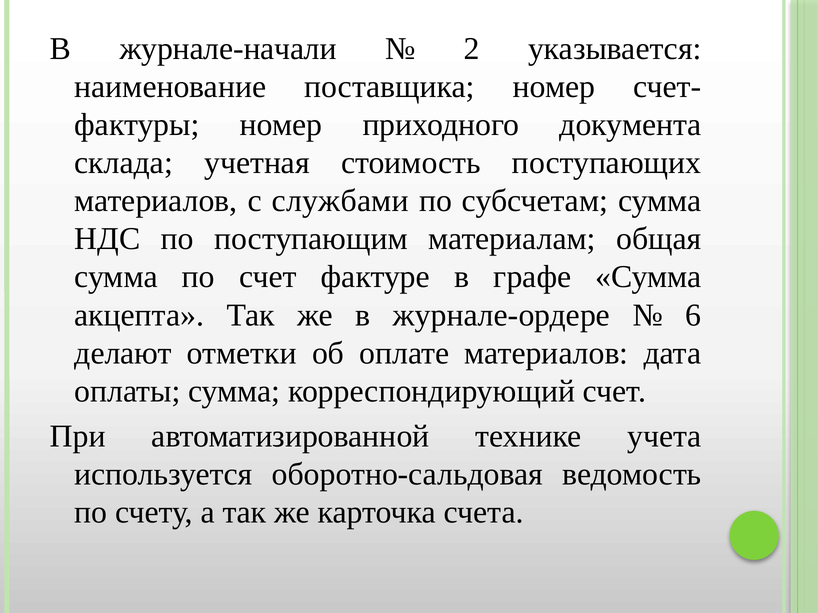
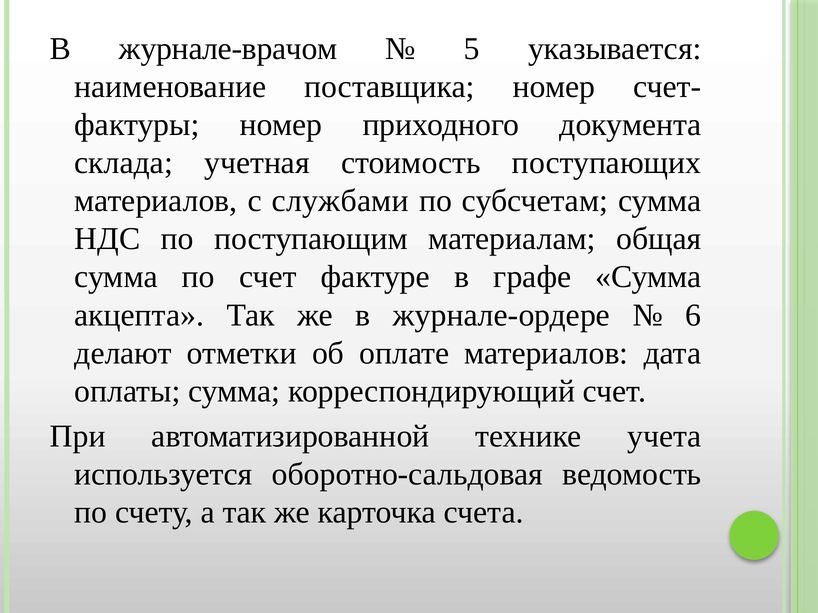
журнале-начали: журнале-начали -> журнале-врачом (228, 49)
2: 2 -> 5 (472, 49)
